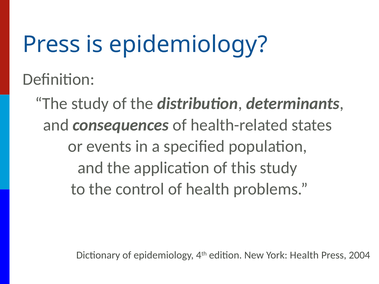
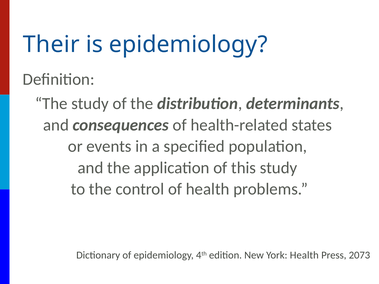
Press: Press -> Their (51, 45)
2004: 2004 -> 2073 (359, 255)
